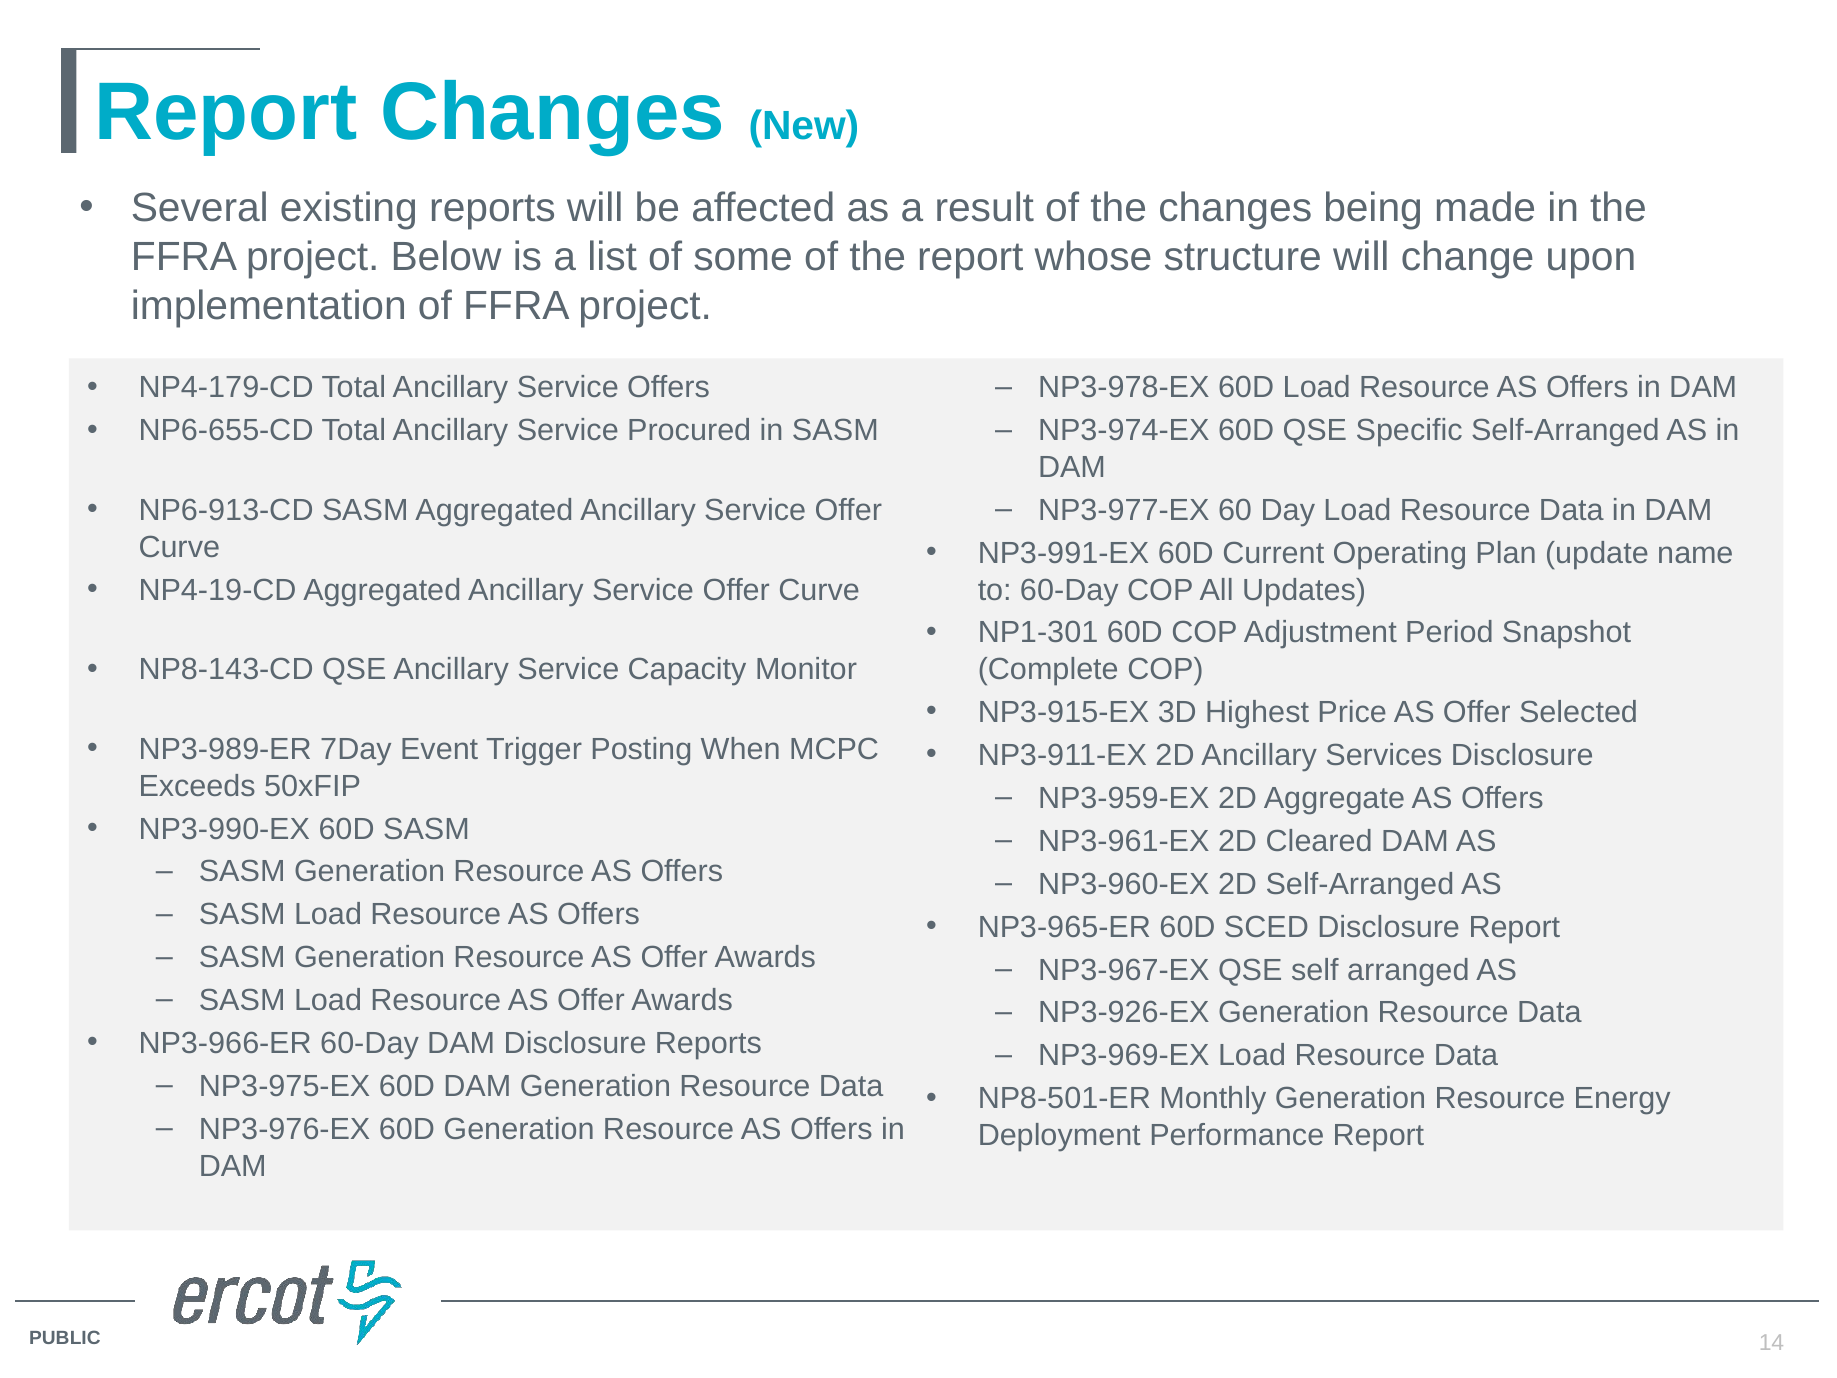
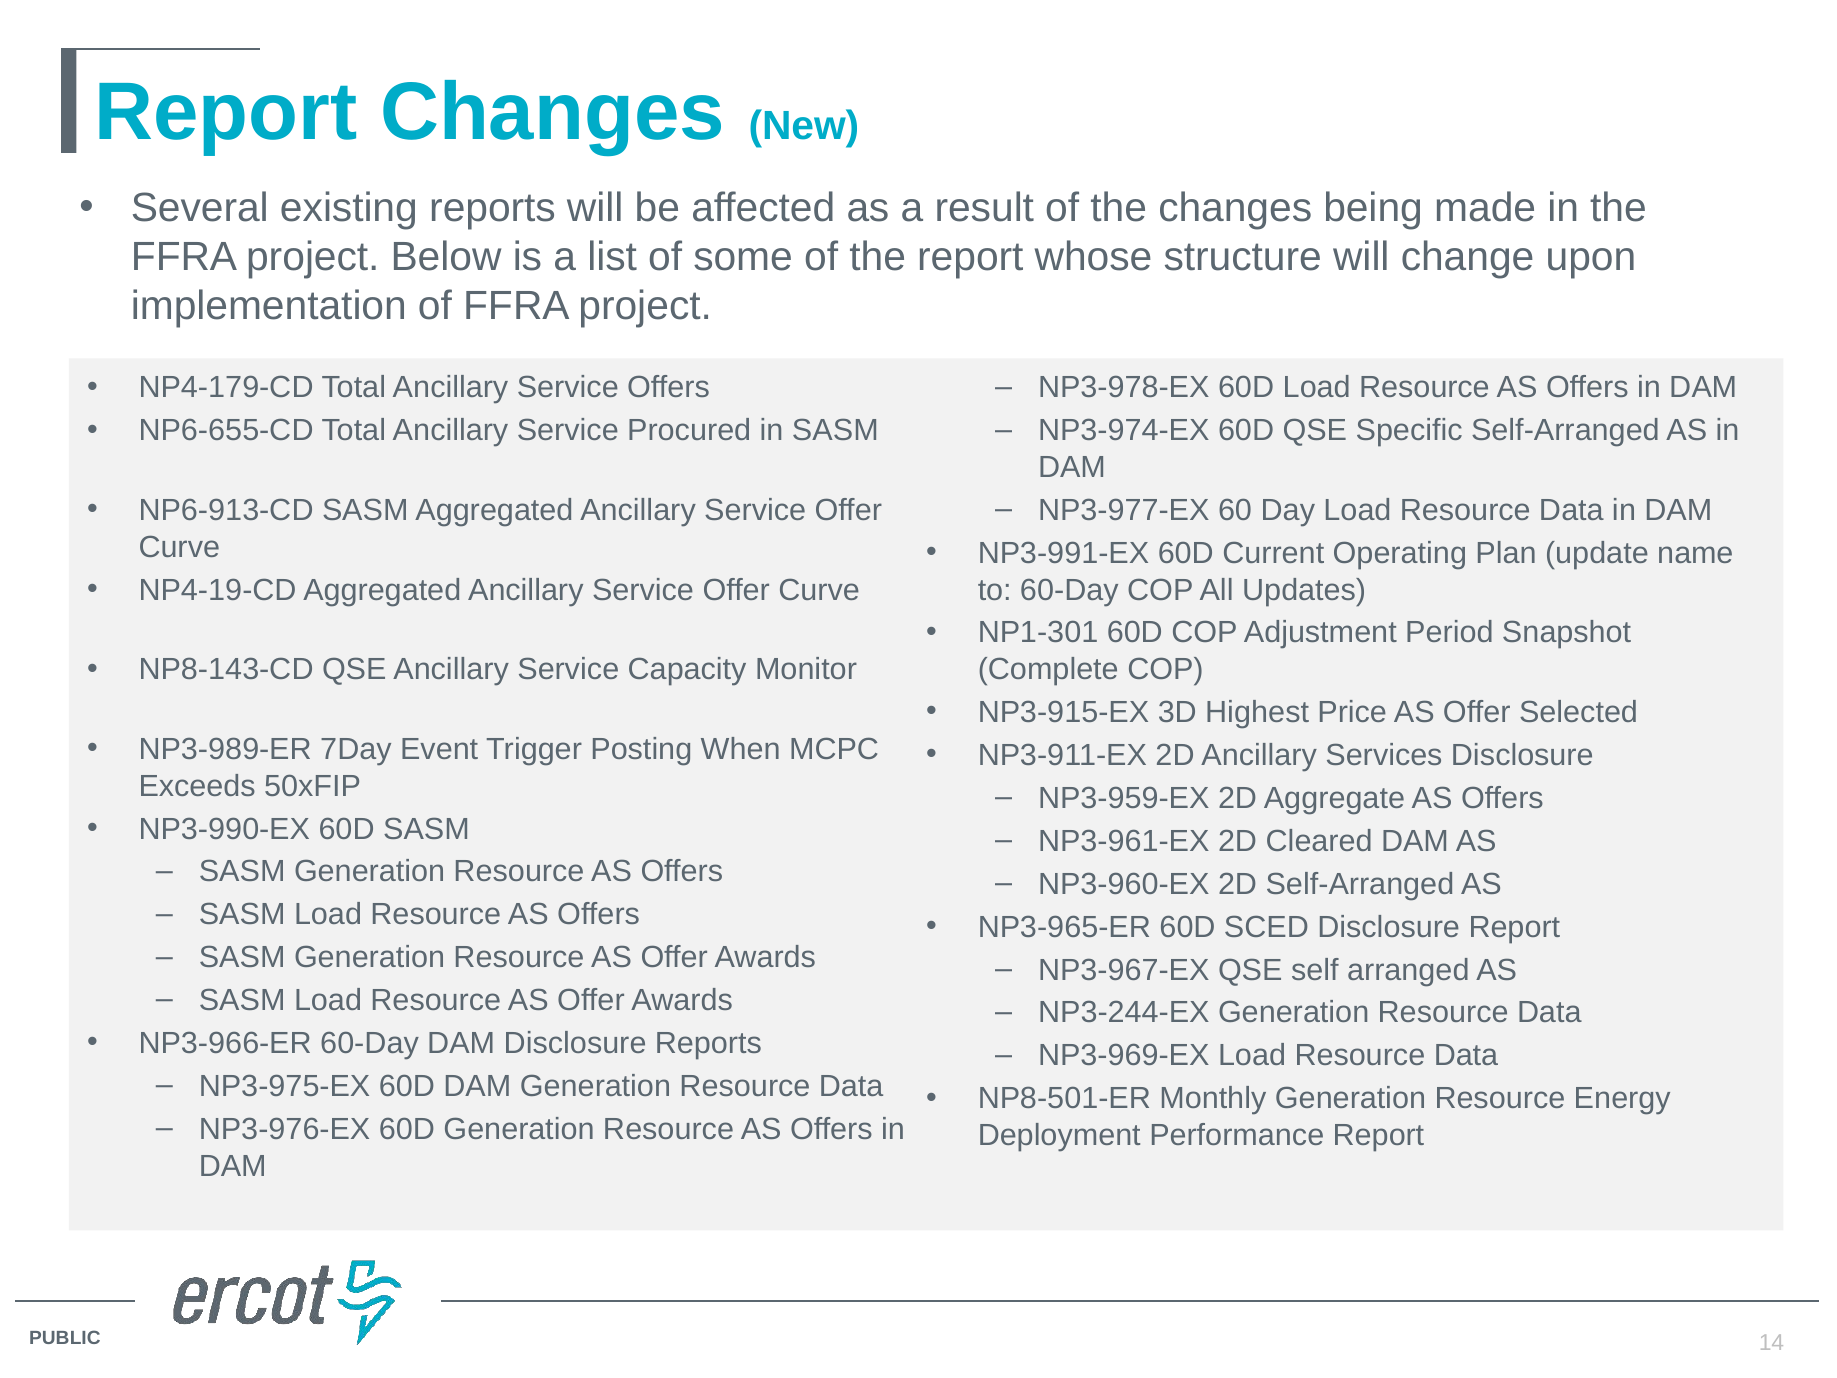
NP3-926-EX: NP3-926-EX -> NP3-244-EX (1124, 1013)
